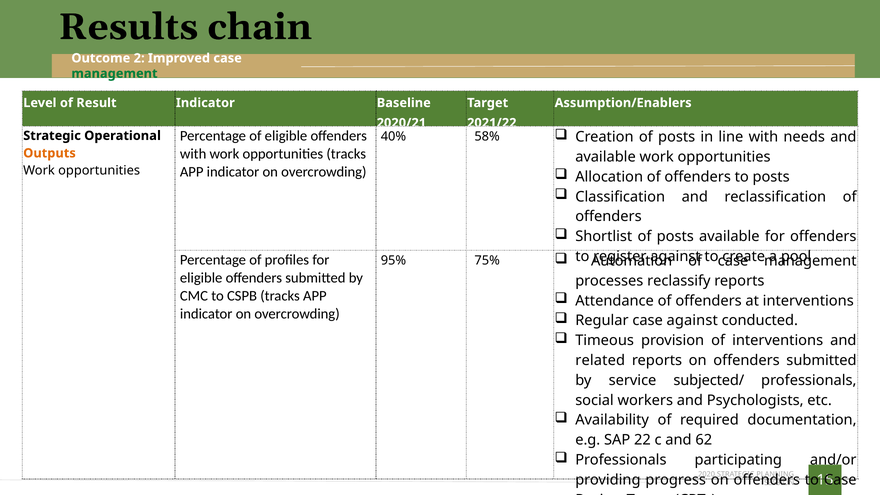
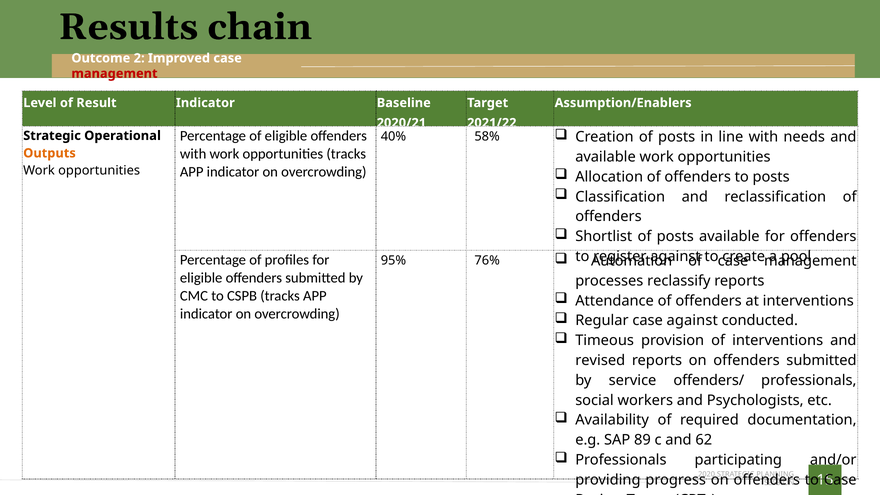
management colour: green -> red (114, 74)
75%: 75% -> 76% (487, 260)
related: related -> revised (600, 360)
subjected/: subjected/ -> offenders/ (709, 380)
22: 22 -> 89 (642, 440)
